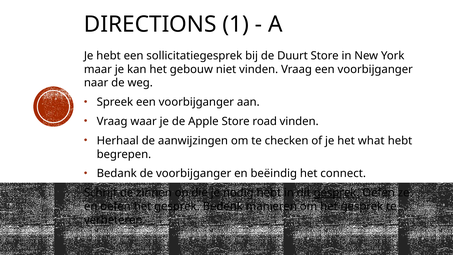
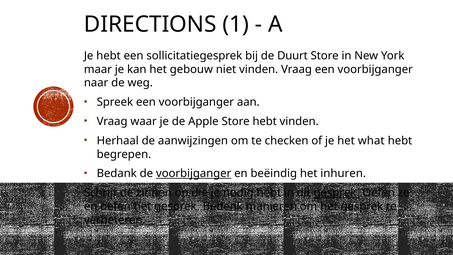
Store road: road -> hebt (265, 121)
voorbijganger underline: none -> present (194, 173)
connect: connect -> inhuren (343, 173)
